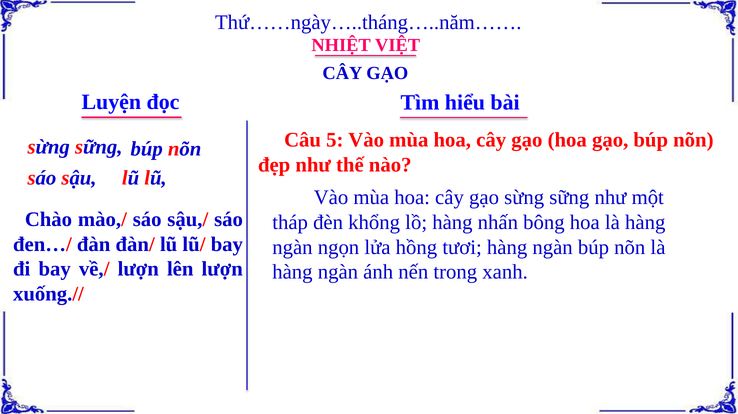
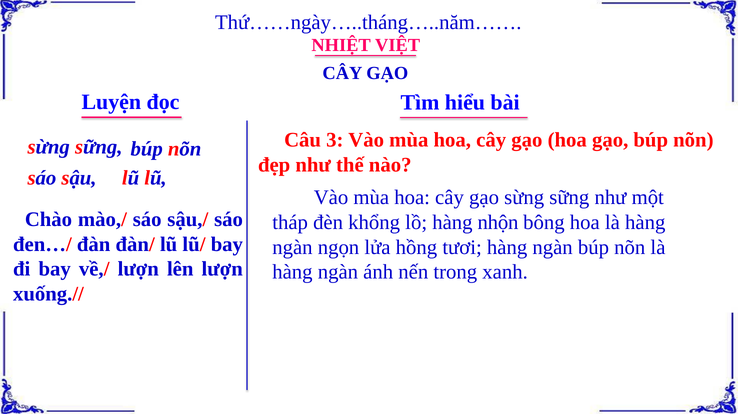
5: 5 -> 3 (335, 140)
nhấn: nhấn -> nhộn (498, 223)
